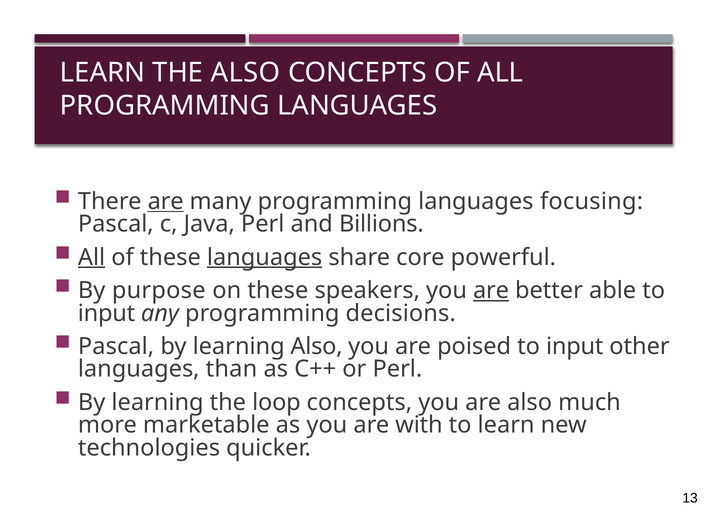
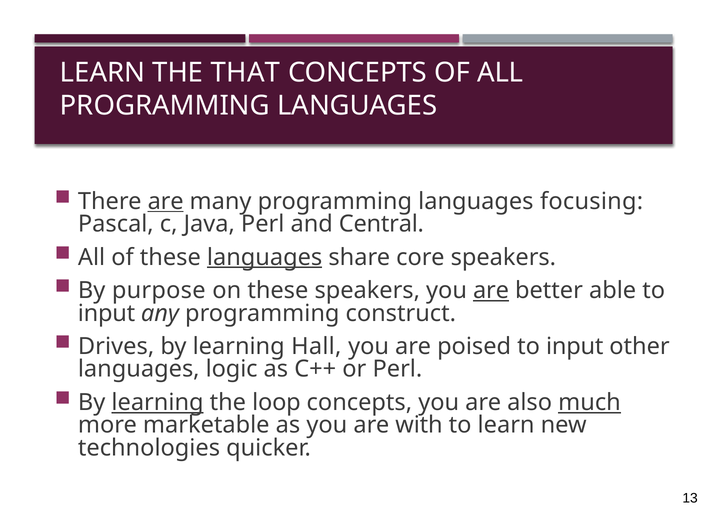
THE ALSO: ALSO -> THAT (246, 73)
Billions: Billions -> Central (381, 224)
All underline: present -> none (92, 257)
core powerful: powerful -> speakers (503, 257)
decisions: decisions -> construct (401, 313)
Pascal: Pascal -> Drives (116, 347)
learning Also: Also -> Hall (316, 347)
than: than -> logic (232, 369)
learning underline: none -> present (158, 402)
much underline: none -> present (590, 402)
